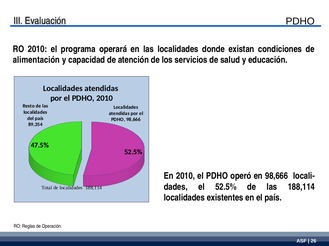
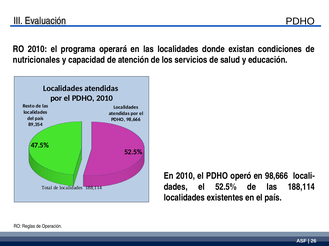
alimentación: alimentación -> nutricionales (36, 60)
